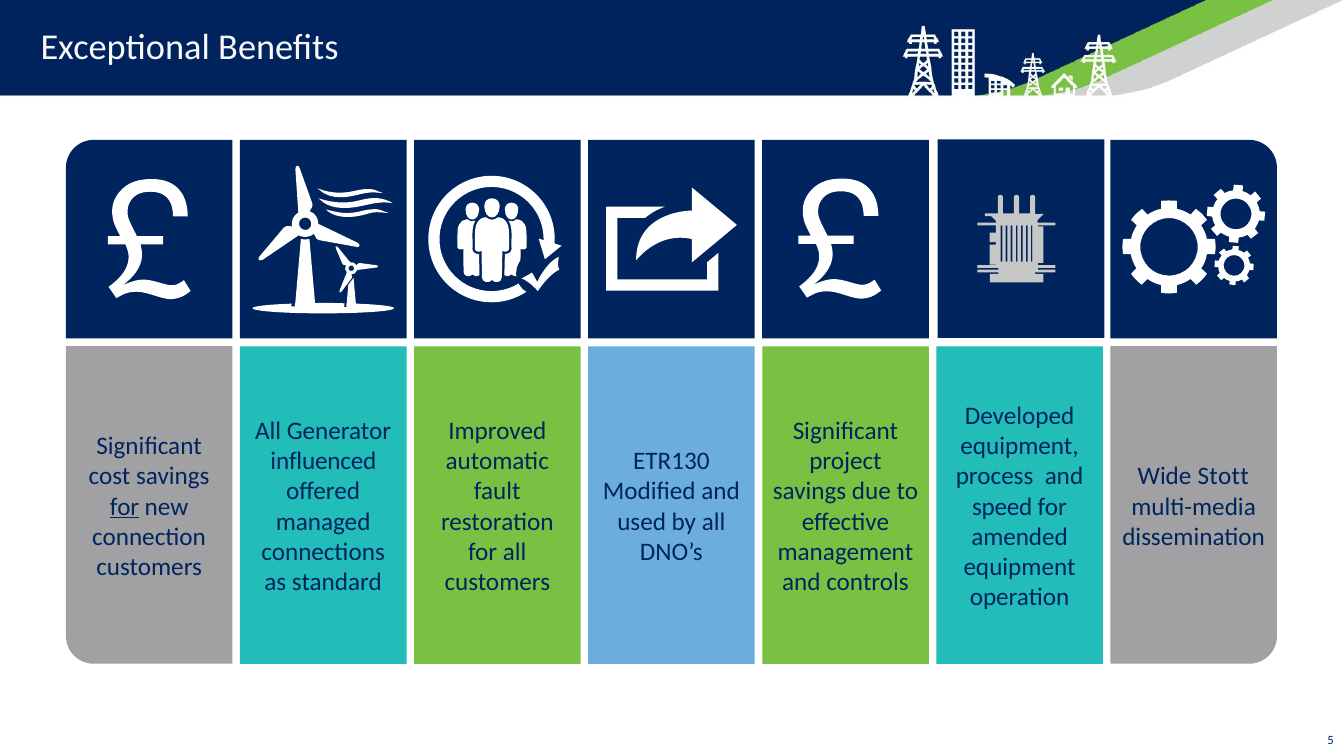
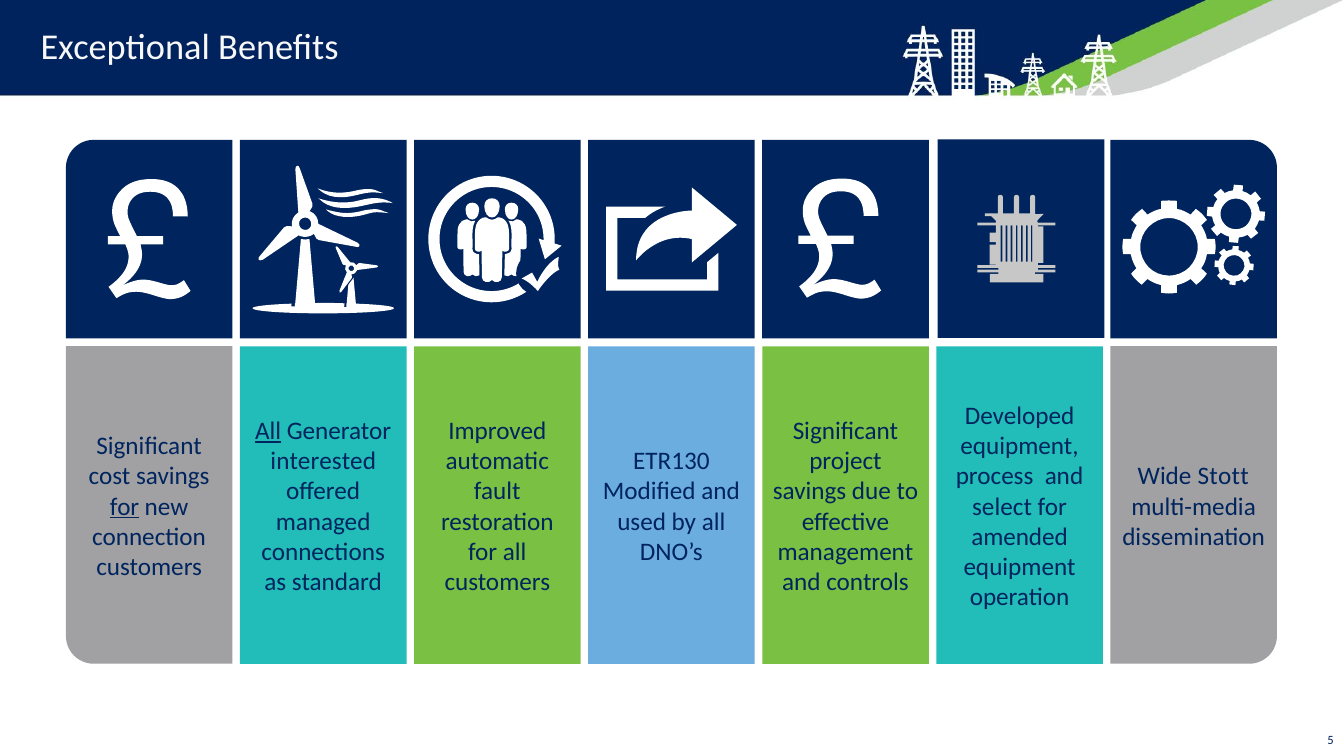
All underline: none -> present (268, 431)
influenced: influenced -> interested (323, 461)
speed: speed -> select (1002, 506)
